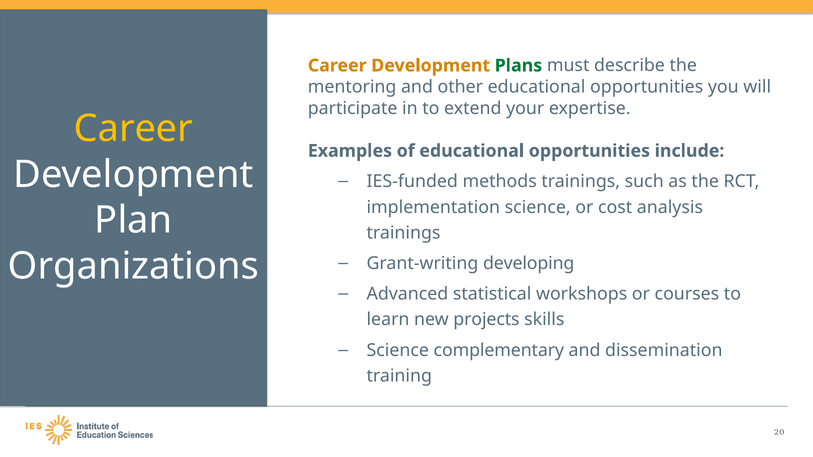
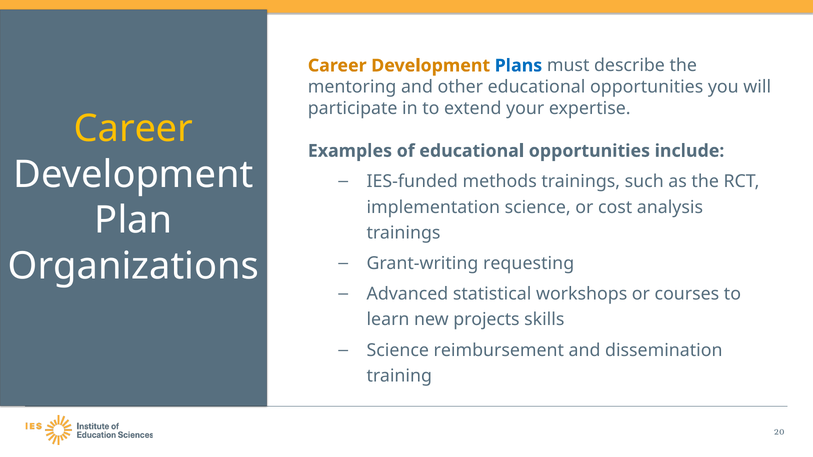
Plans colour: green -> blue (518, 66)
developing: developing -> requesting (529, 264)
complementary: complementary -> reimbursement (499, 350)
